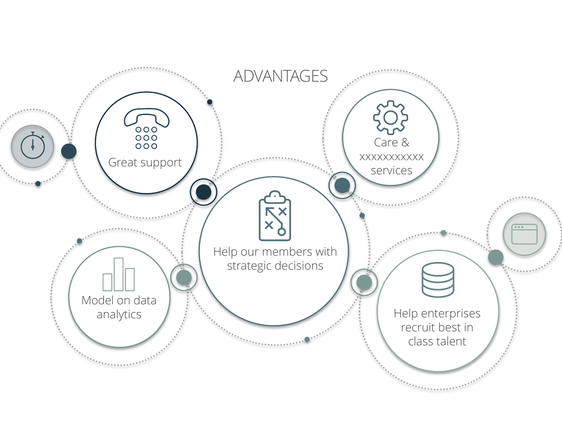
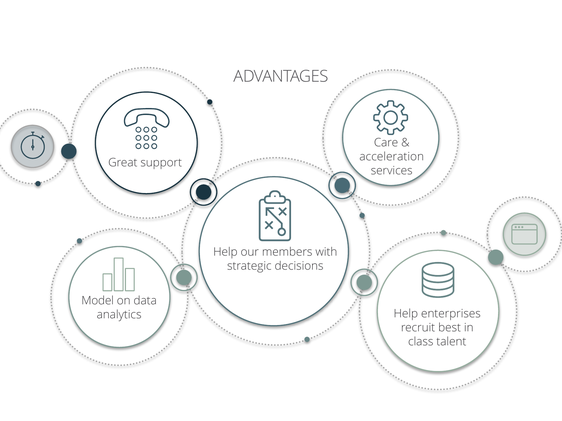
xxxxxxxxxxx: xxxxxxxxxxx -> acceleration (392, 157)
